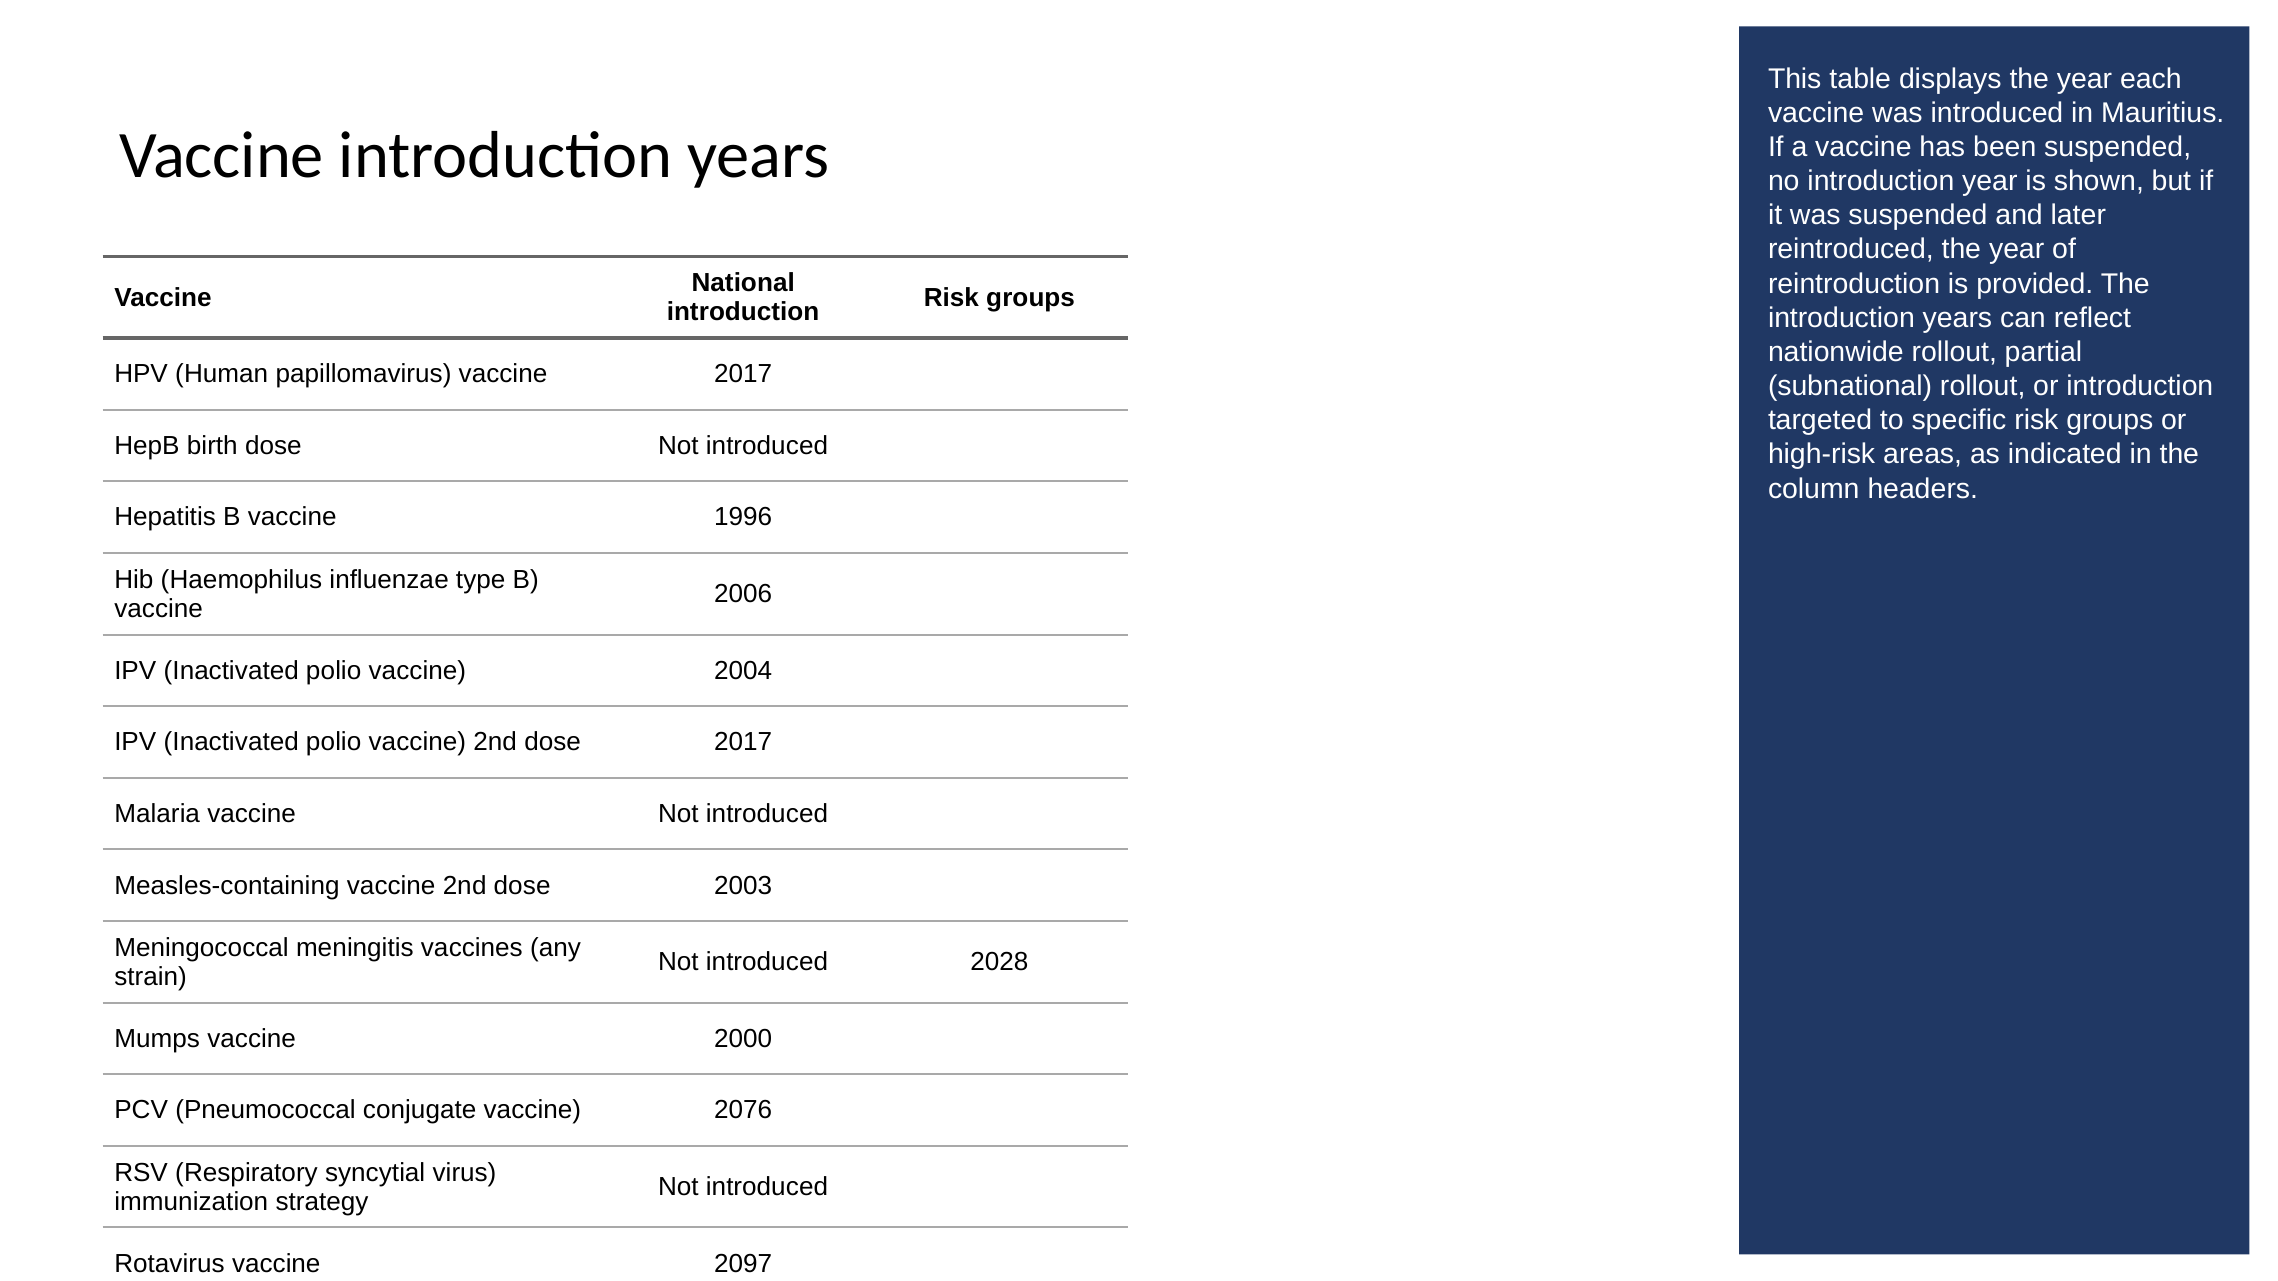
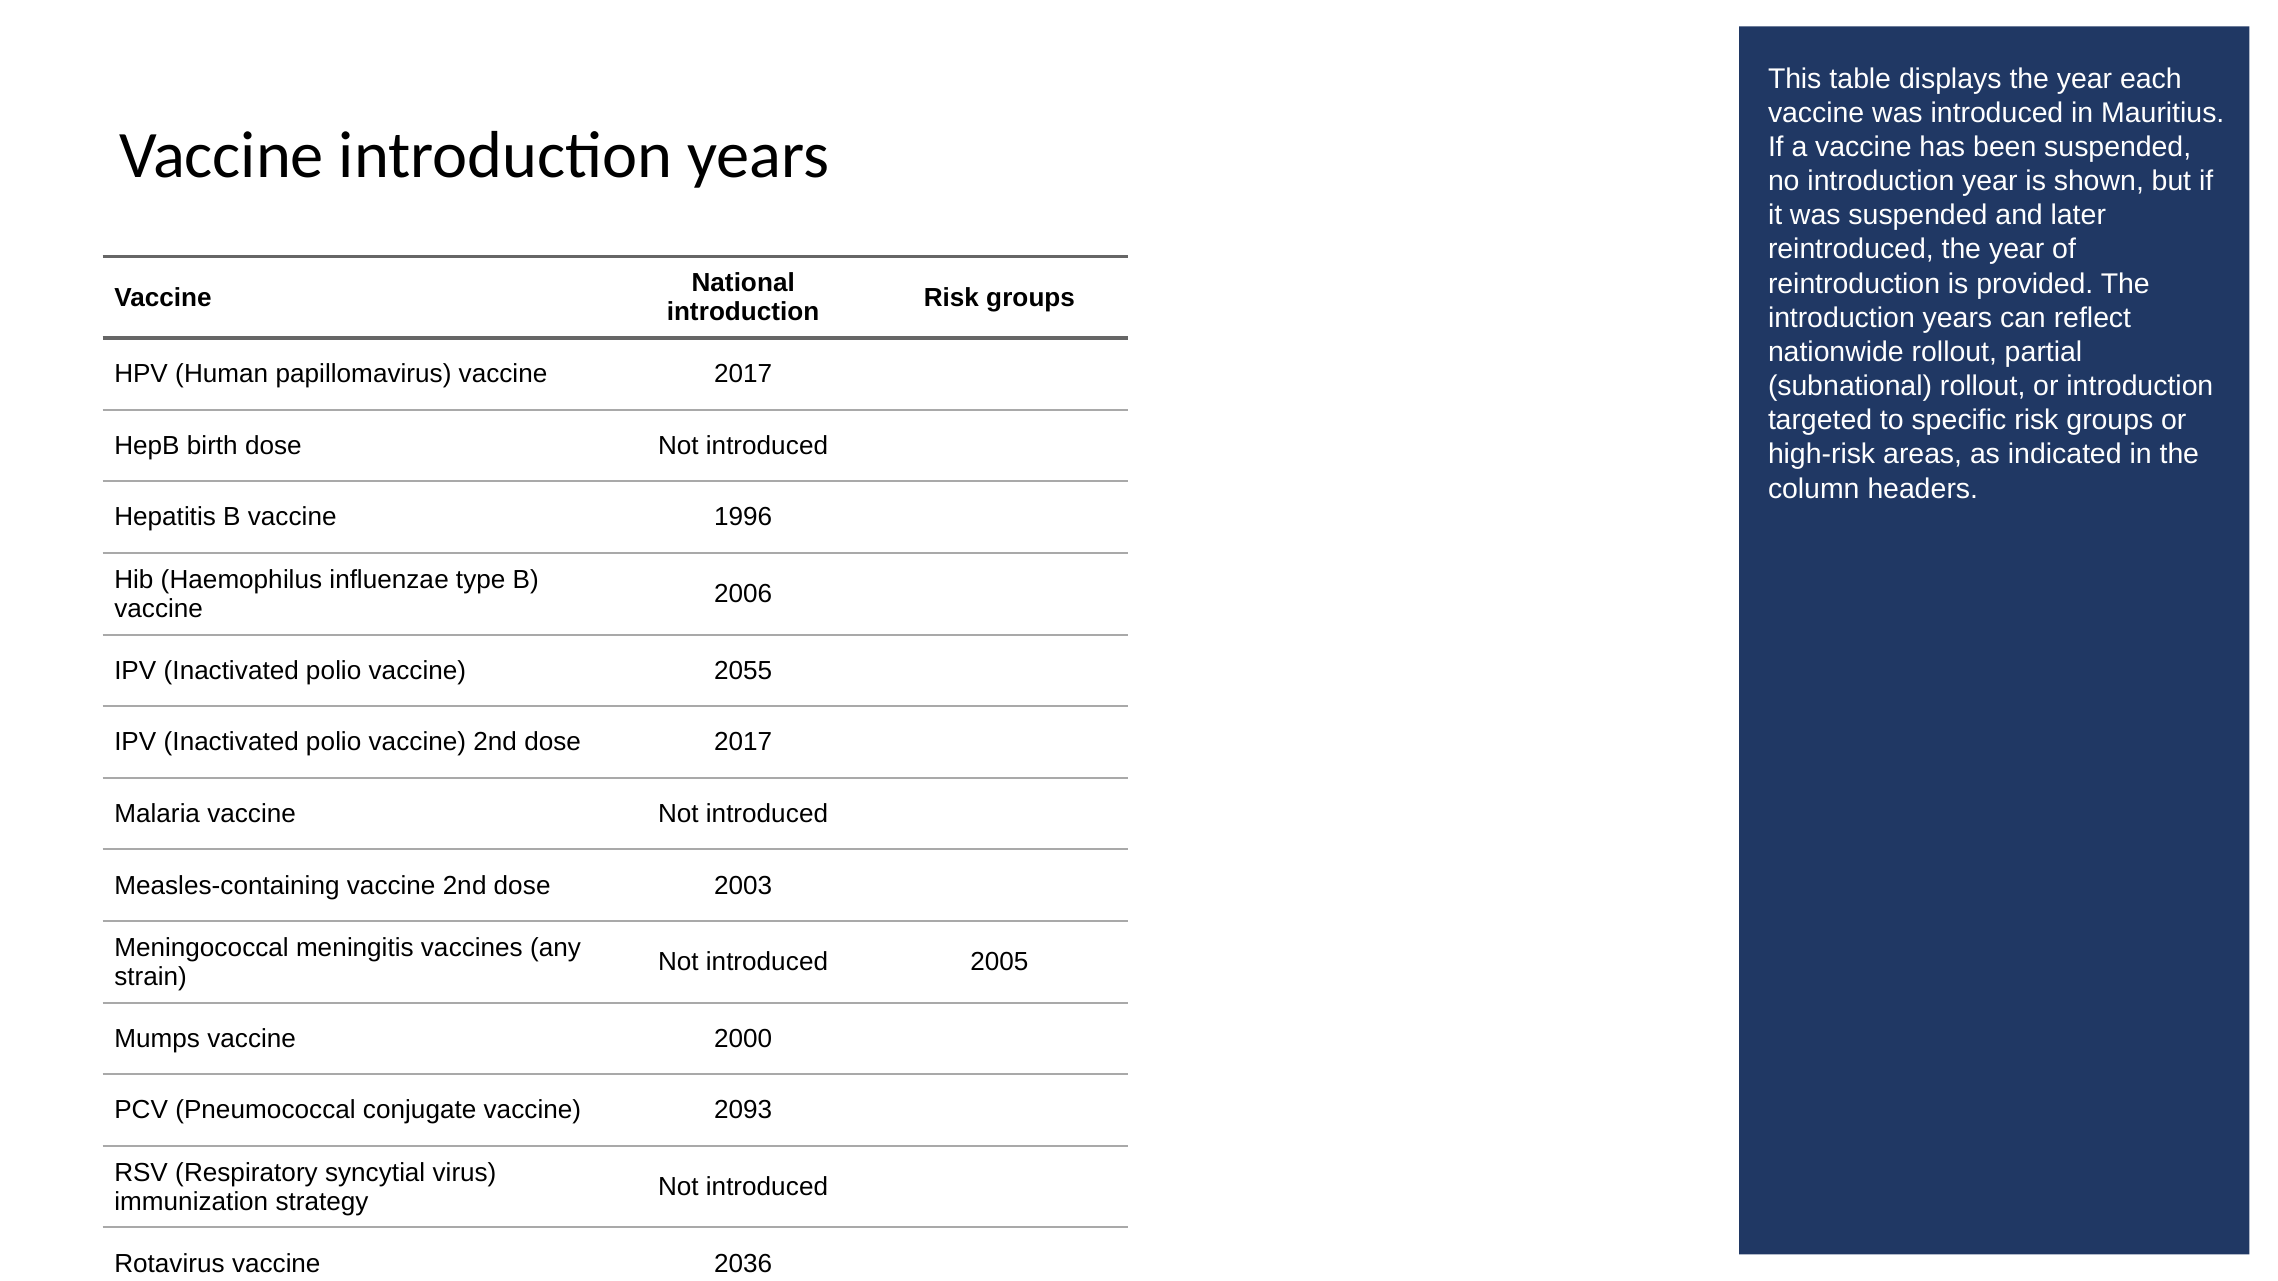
2004: 2004 -> 2055 (743, 671)
2028: 2028 -> 2005 (999, 962)
2076: 2076 -> 2093 (743, 1111)
2097: 2097 -> 2036 (743, 1264)
